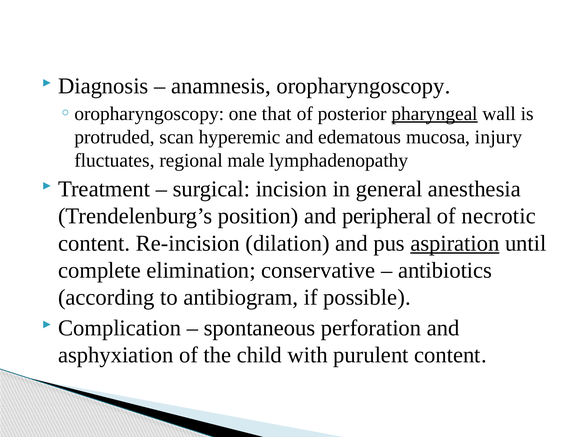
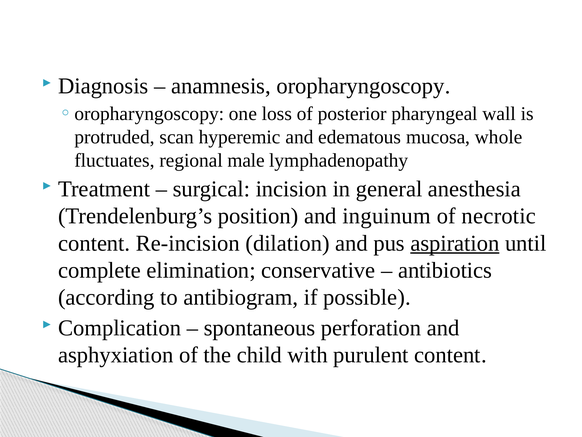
that: that -> loss (277, 114)
pharyngeal underline: present -> none (435, 114)
injury: injury -> whole (499, 137)
peripheral: peripheral -> inguinum (387, 216)
